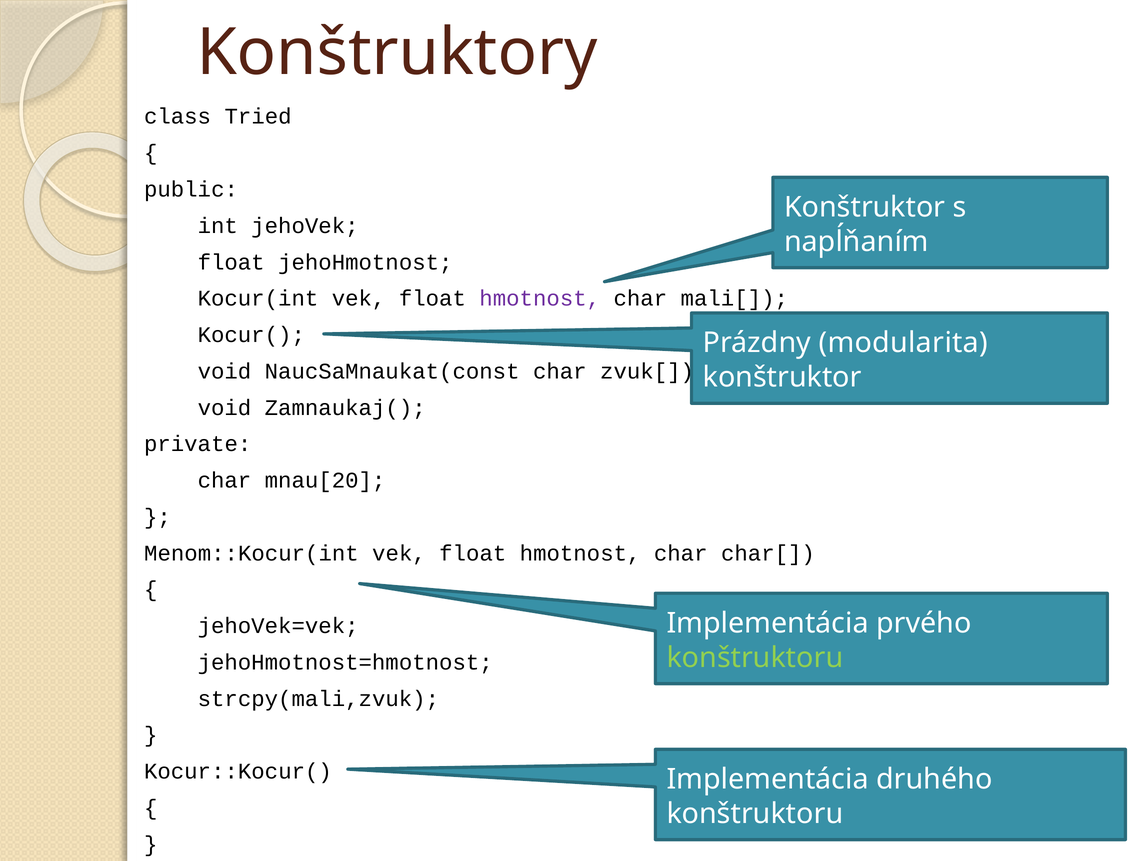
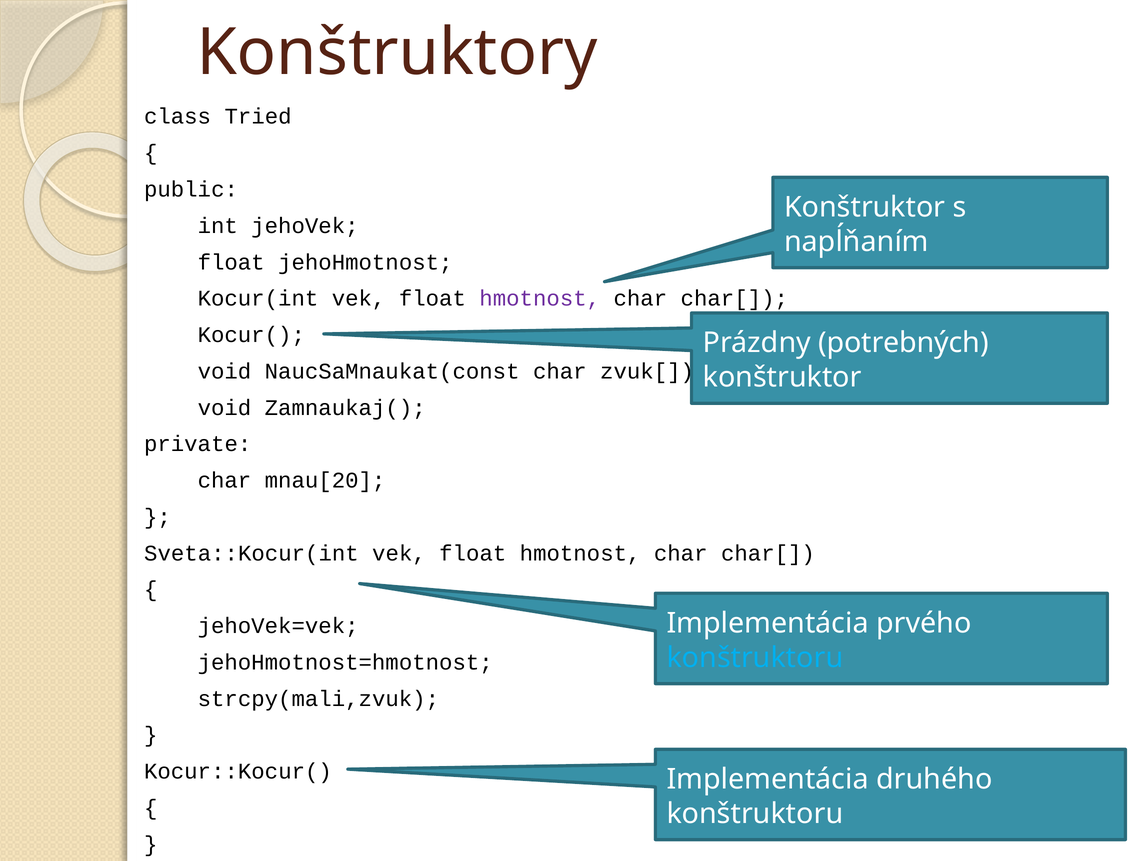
mali[: mali[ -> char[ (734, 299)
modularita: modularita -> potrebných (903, 343)
Menom::Kocur(int: Menom::Kocur(int -> Sveta::Kocur(int (251, 553)
konštruktoru colour: light green -> light blue (755, 658)
